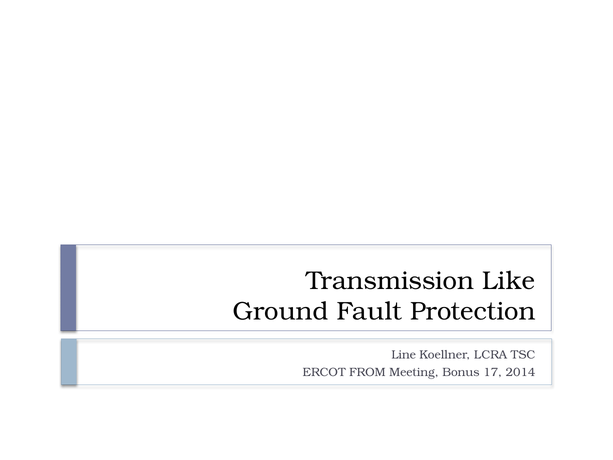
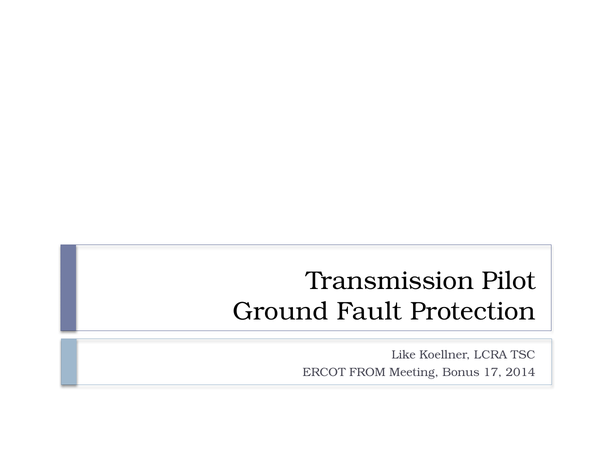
Like: Like -> Pilot (509, 281)
Line: Line -> Like (404, 355)
